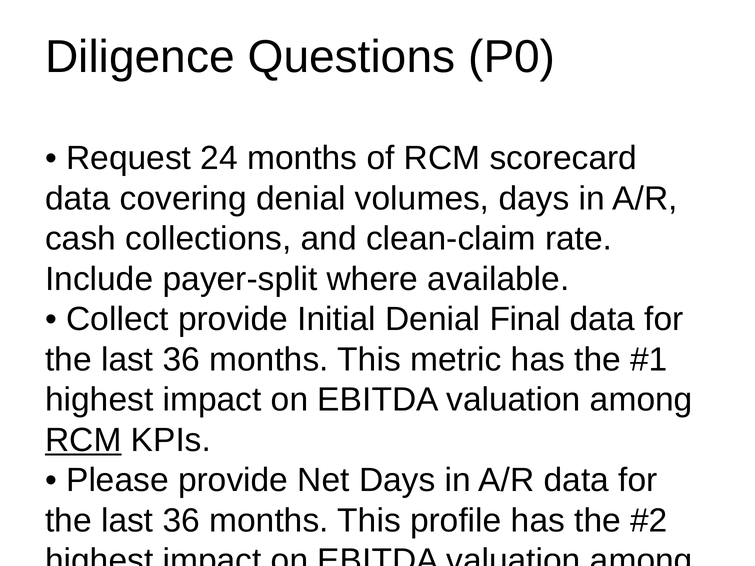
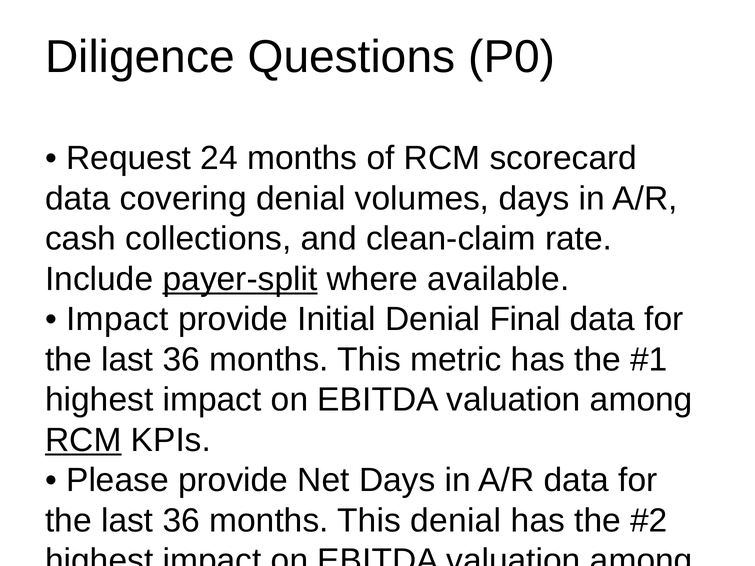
payer-split underline: none -> present (240, 279)
Collect: Collect -> Impact (117, 319)
This profile: profile -> denial (456, 521)
